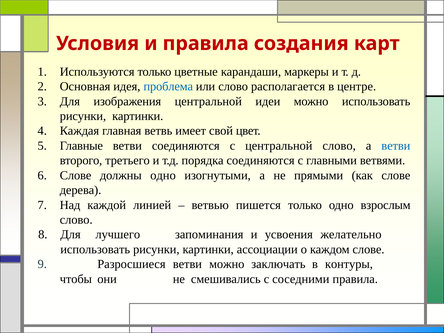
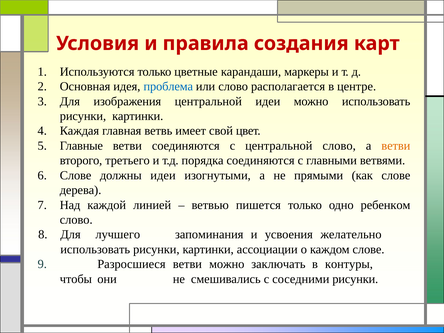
ветви colour: blue -> orange (396, 146)
должны одно: одно -> идеи (163, 175)
взрослым: взрослым -> ребенком (386, 205)
соседними правила: правила -> рисунки (355, 279)
